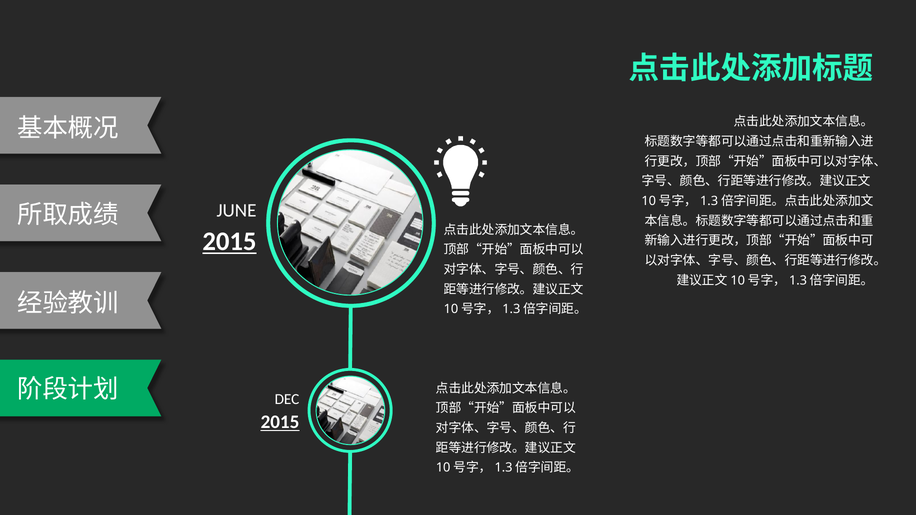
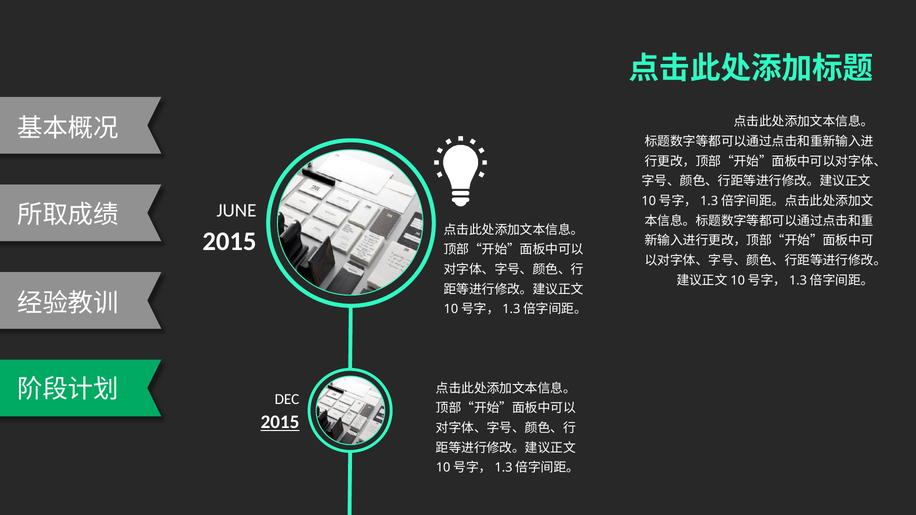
2015 underline: present -> none (229, 242)
